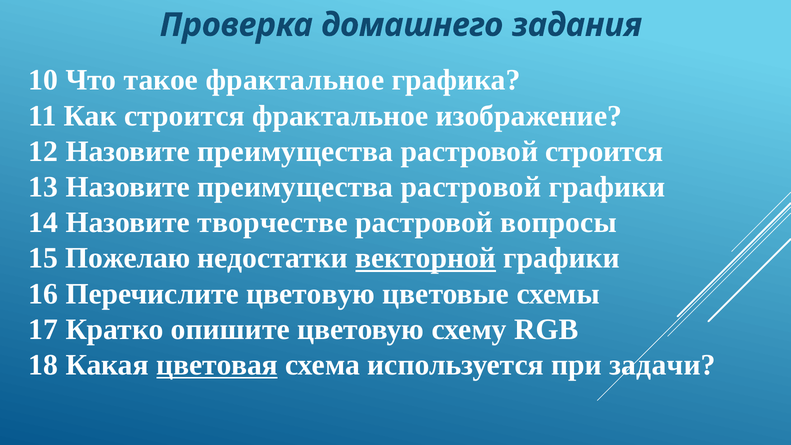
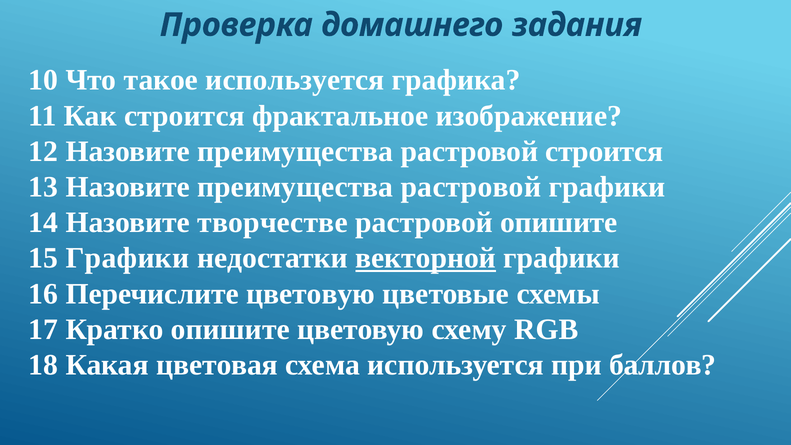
такое фрактальное: фрактальное -> используется (295, 80)
растровой вопросы: вопросы -> опишите (559, 222)
15 Пожелаю: Пожелаю -> Графики (128, 258)
цветовая underline: present -> none (217, 365)
задачи: задачи -> баллов (663, 365)
